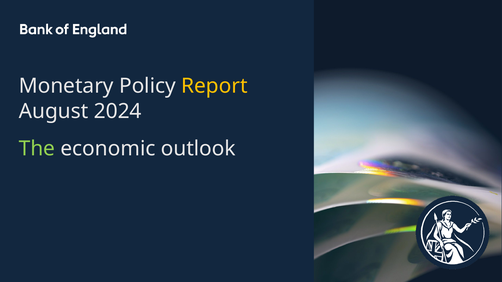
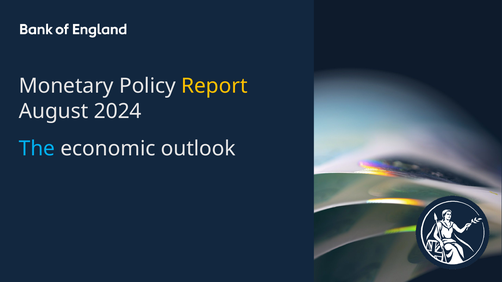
The colour: light green -> light blue (37, 149)
